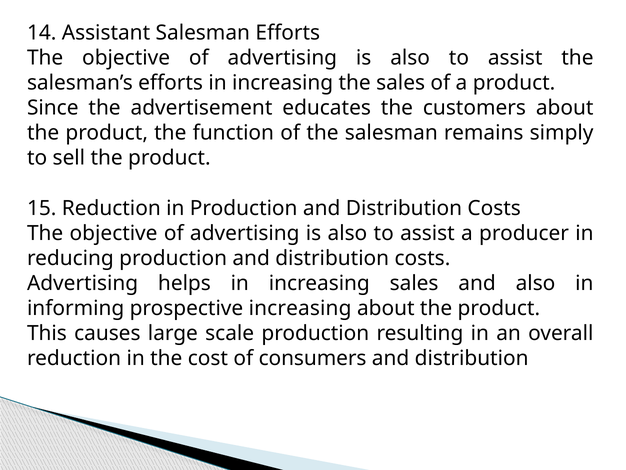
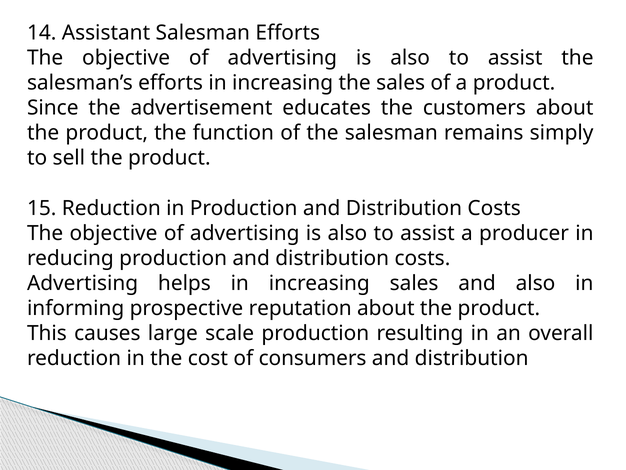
prospective increasing: increasing -> reputation (300, 308)
